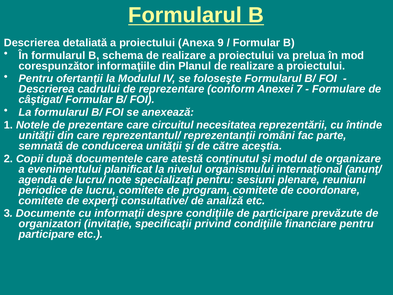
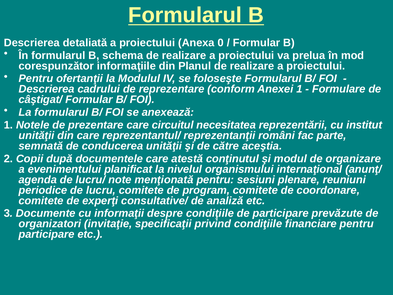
9: 9 -> 0 (221, 43)
Anexei 7: 7 -> 1 (299, 89)
întinde: întinde -> institut (364, 125)
specializaţi: specializaţi -> menţionată (164, 179)
